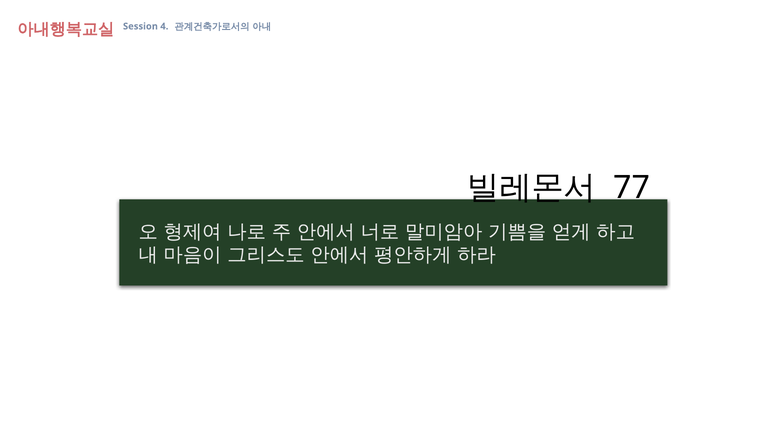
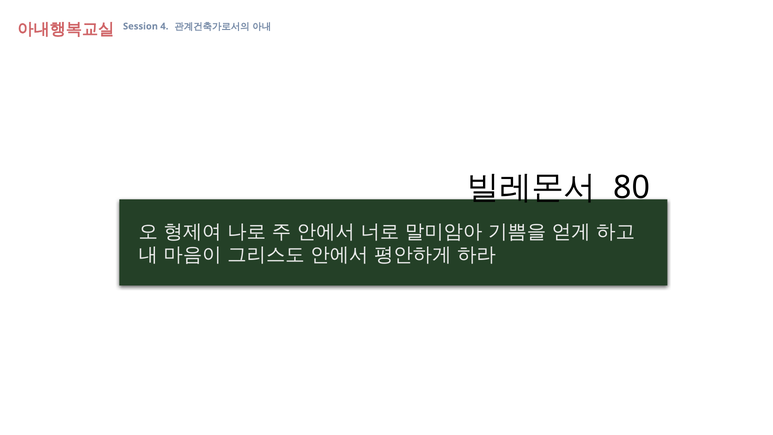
77: 77 -> 80 (632, 187)
